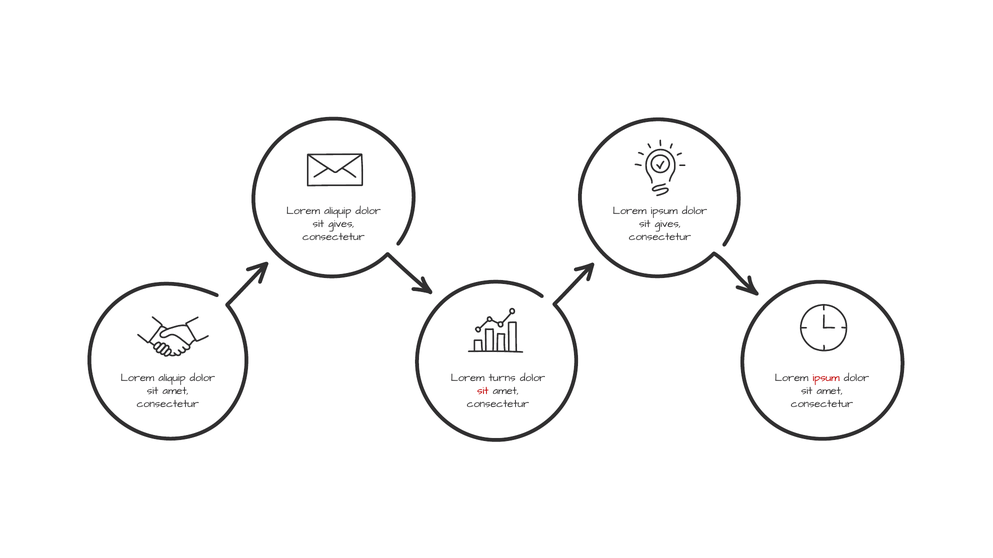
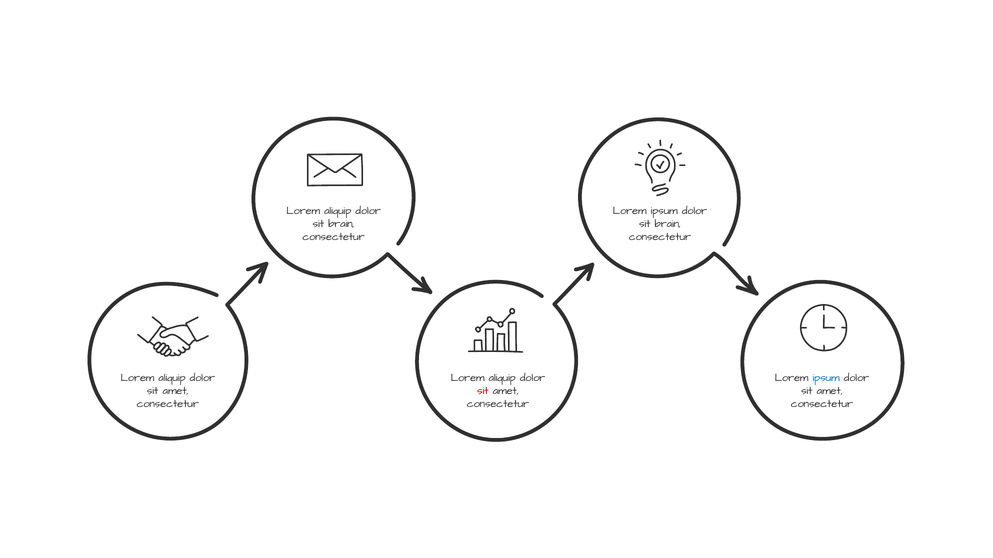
gives: gives -> brain (341, 224)
gives: gives -> brain (668, 224)
turns: turns -> aliquip (502, 378)
ipsum colour: red -> blue (826, 378)
